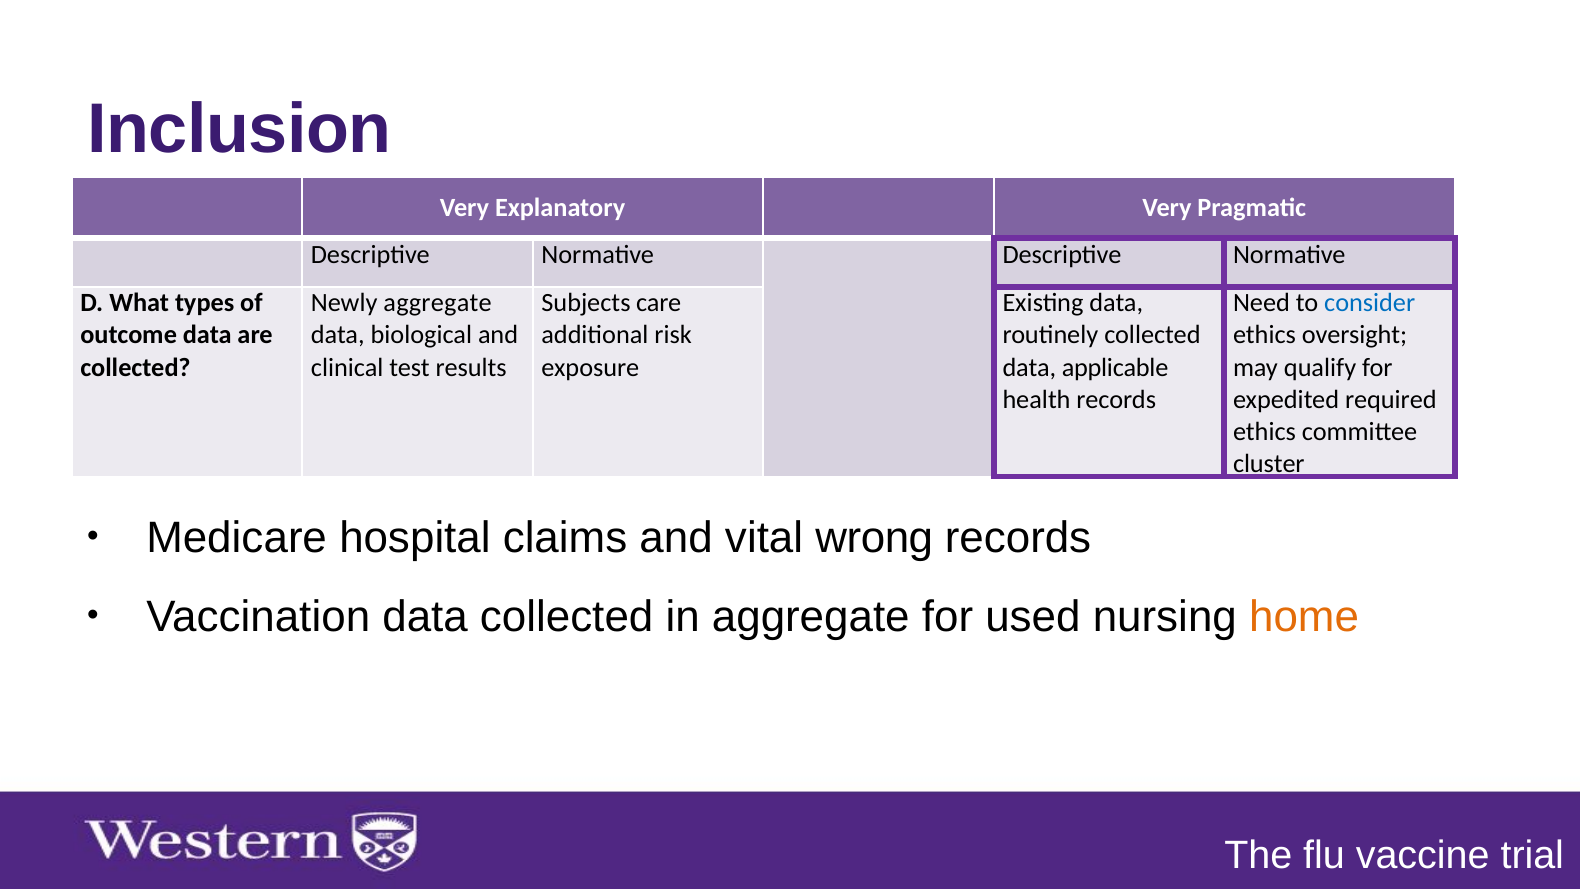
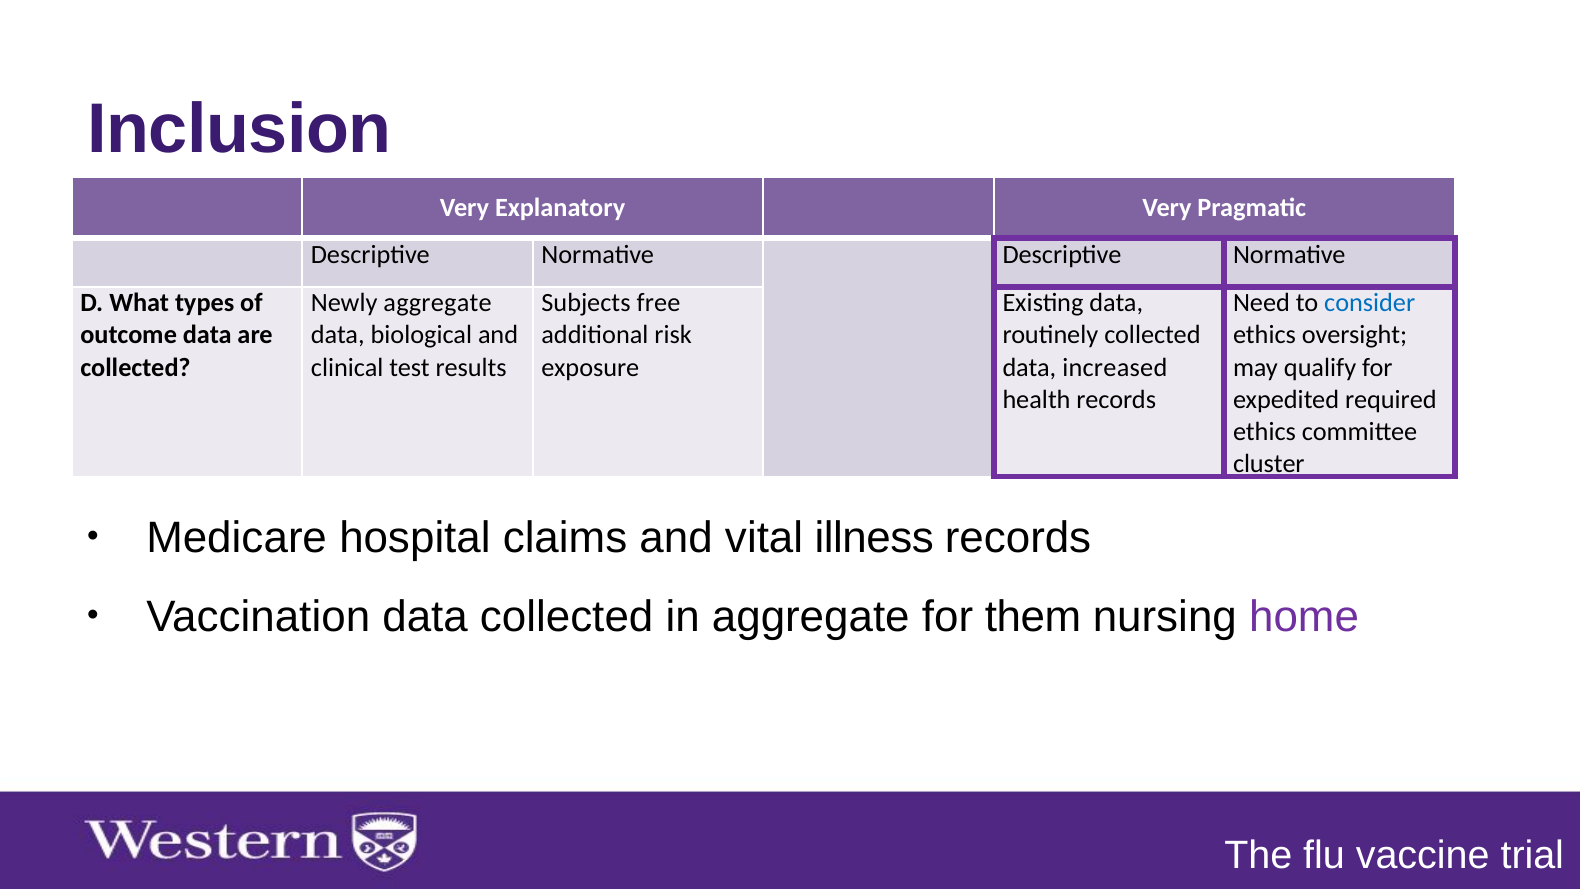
care: care -> free (659, 303)
applicable: applicable -> increased (1115, 367)
wrong: wrong -> illness (874, 538)
used: used -> them (1033, 617)
home colour: orange -> purple (1304, 617)
